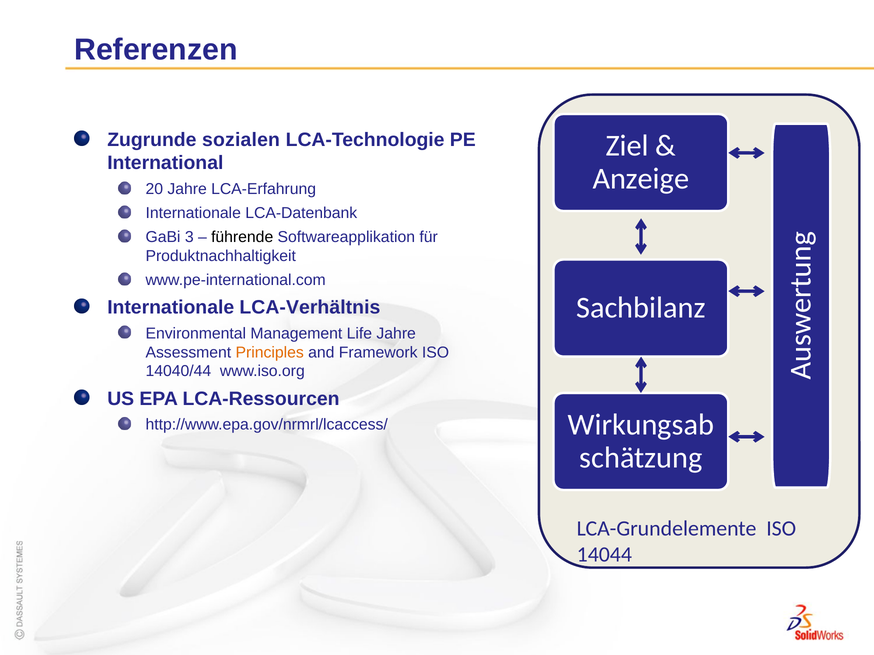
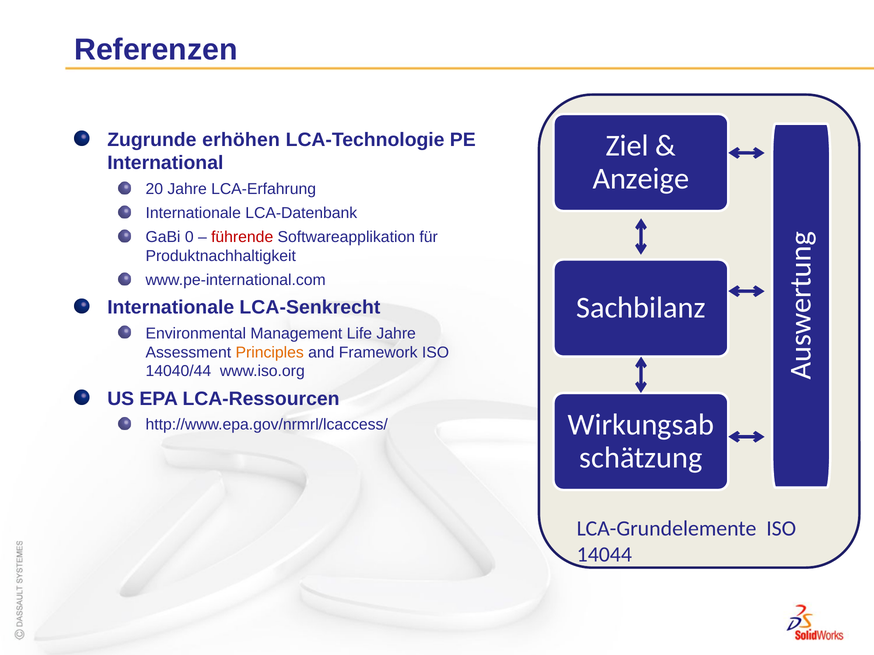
sozialen: sozialen -> erhöhen (241, 140)
3: 3 -> 0 (189, 237)
führende colour: black -> red (242, 237)
LCA-Verhältnis: LCA-Verhältnis -> LCA-Senkrecht (310, 308)
